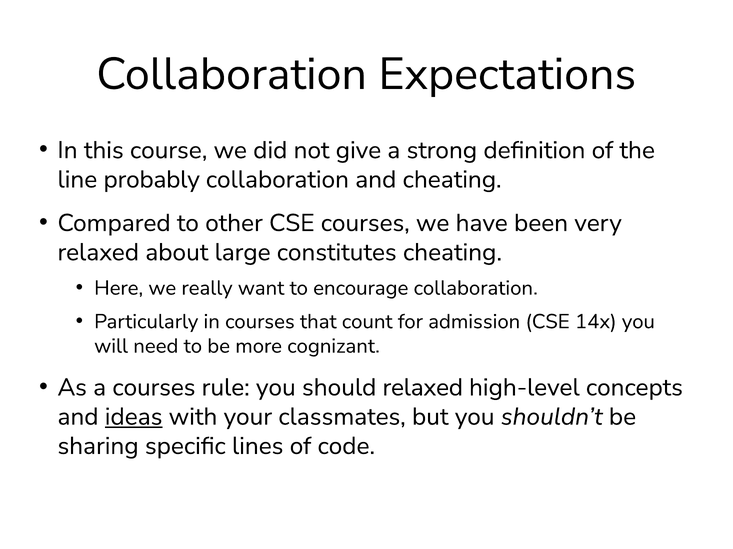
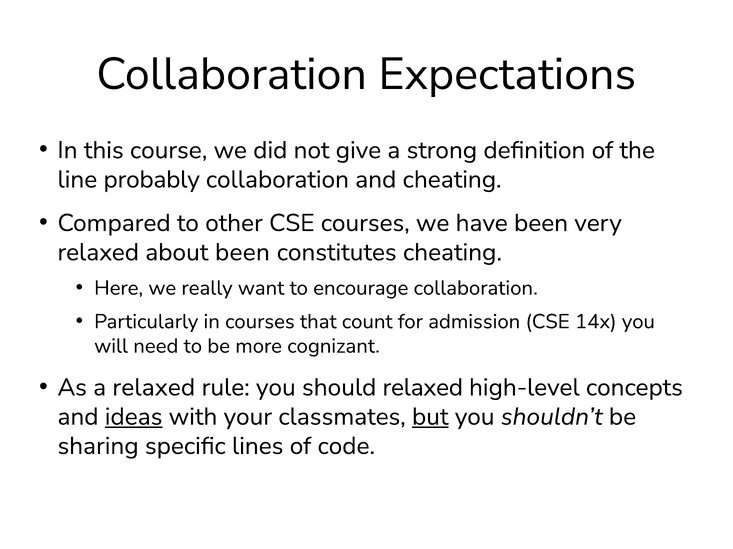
about large: large -> been (242, 253)
a courses: courses -> relaxed (154, 388)
but underline: none -> present (430, 417)
